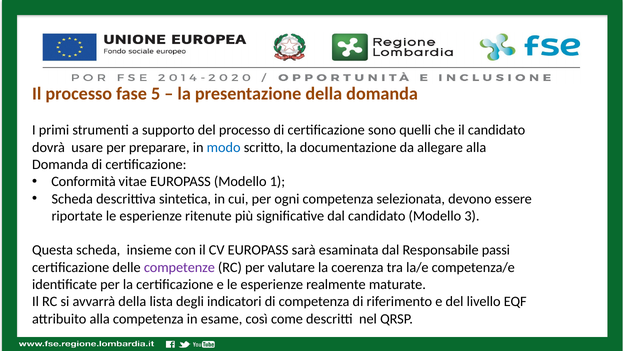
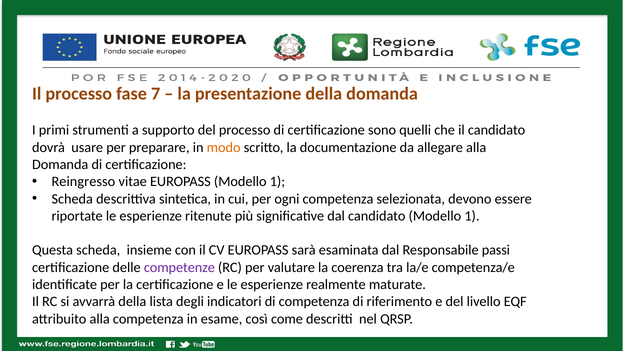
5: 5 -> 7 (156, 93)
modo colour: blue -> orange (224, 147)
Conformità: Conformità -> Reingresso (83, 181)
candidato Modello 3: 3 -> 1 (472, 216)
